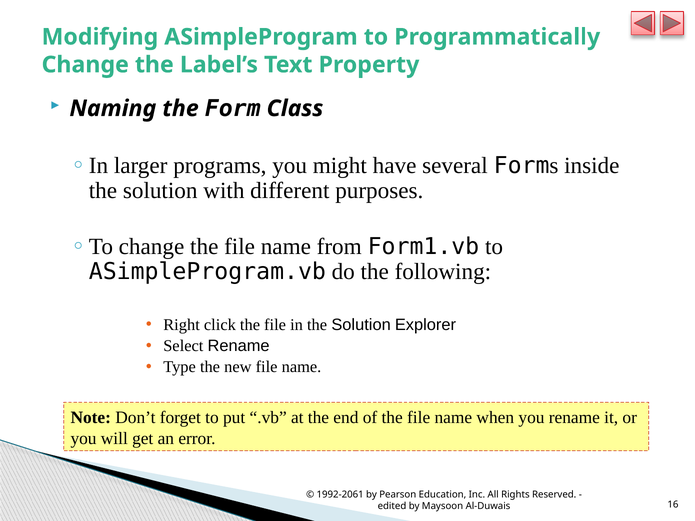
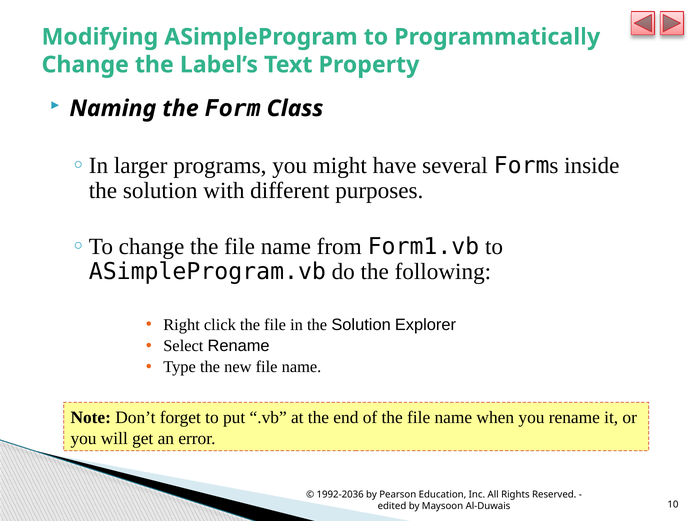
1992-2061: 1992-2061 -> 1992-2036 (340, 495)
16: 16 -> 10 (673, 505)
